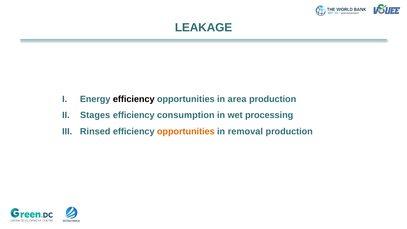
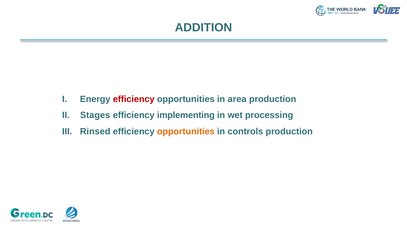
LEAKAGE: LEAKAGE -> ADDITION (203, 27)
efficiency colour: black -> red (134, 99)
consumption: consumption -> implementing (186, 115)
removal: removal -> controls (245, 132)
